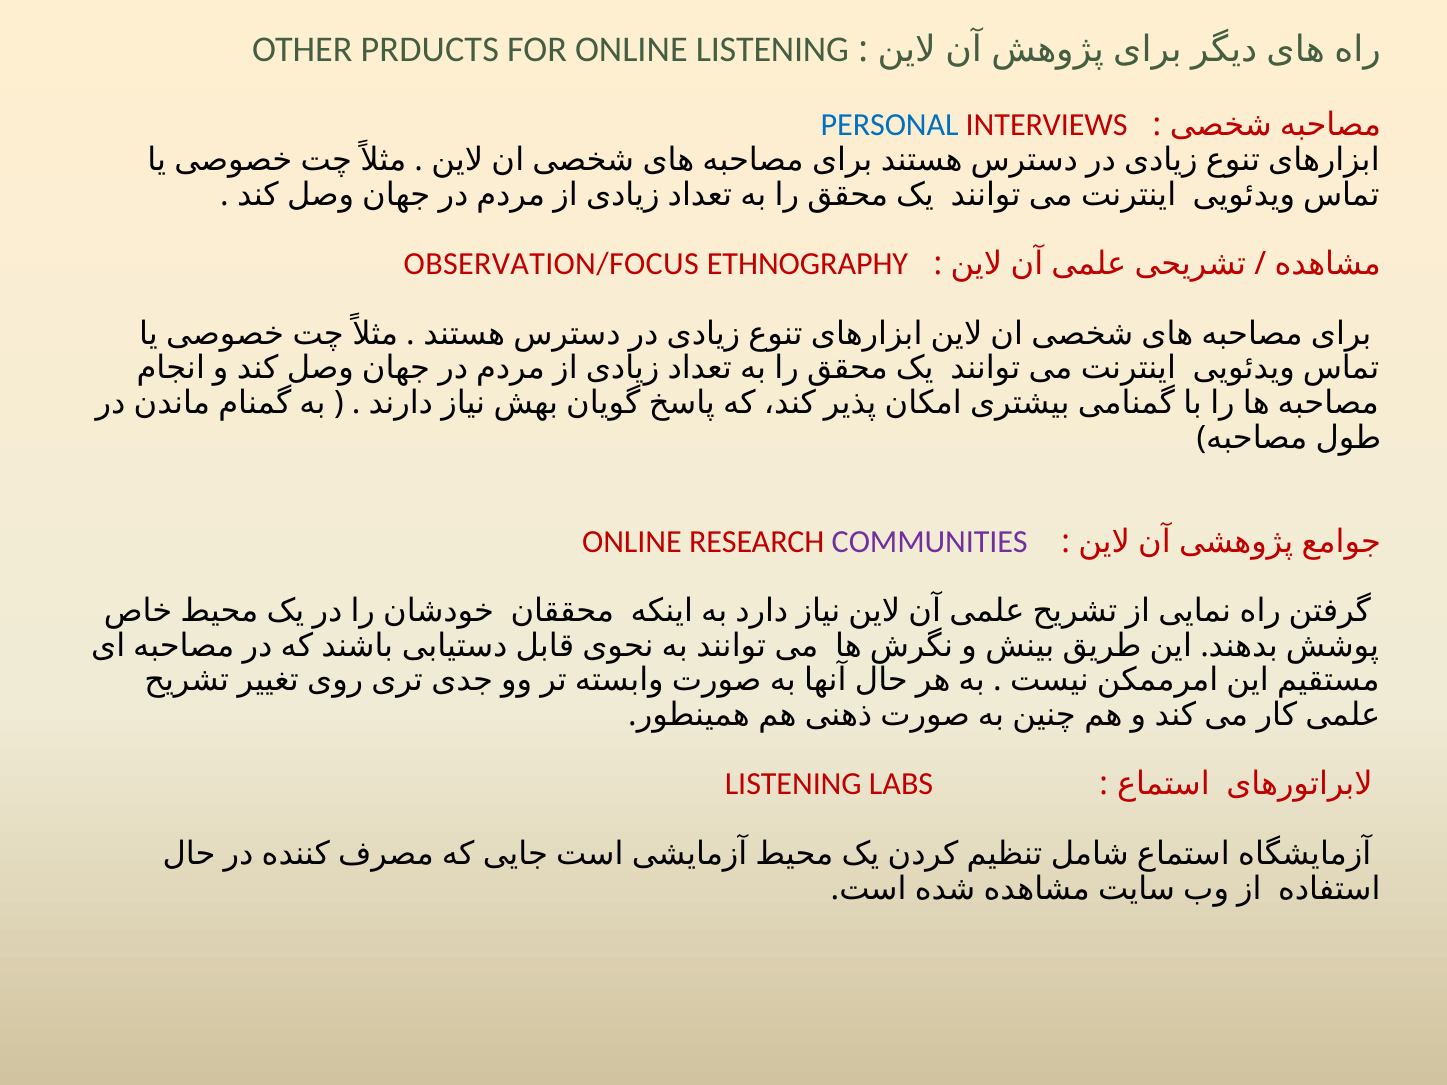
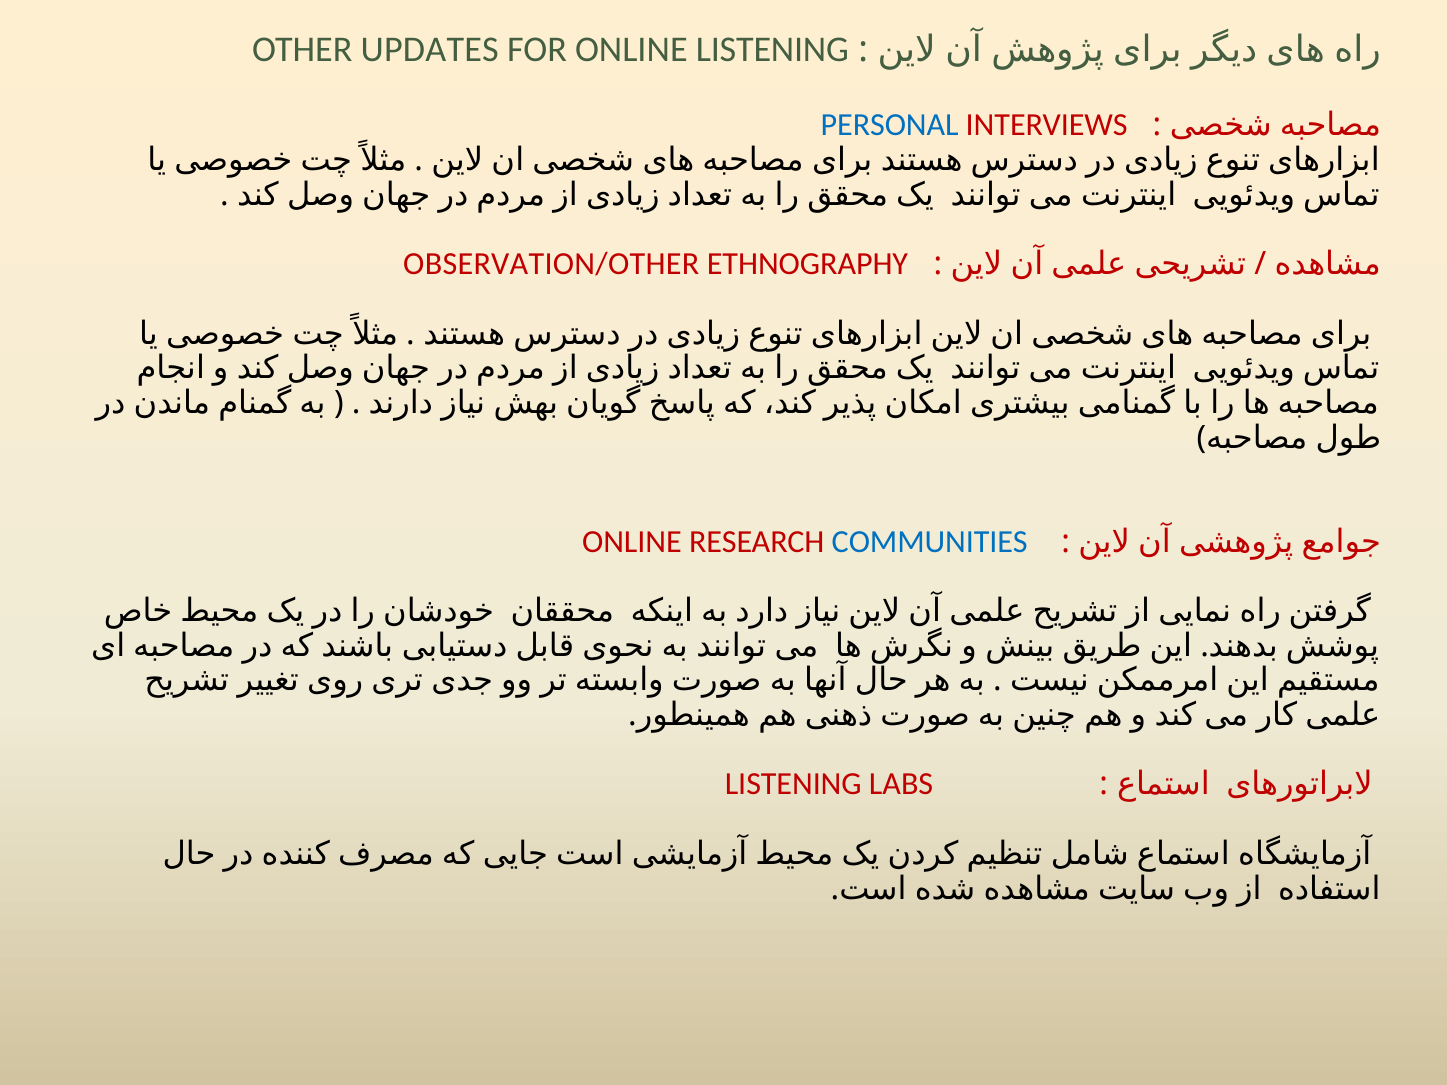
PRDUCTS: PRDUCTS -> UPDATES (430, 50)
OBSERVATION/FOCUS: OBSERVATION/FOCUS -> OBSERVATION/OTHER (551, 264)
COMMUNITIES colour: purple -> blue (930, 542)
